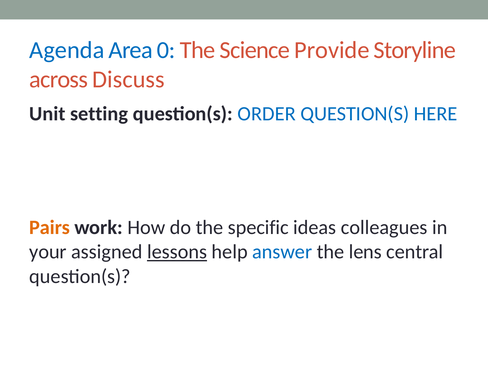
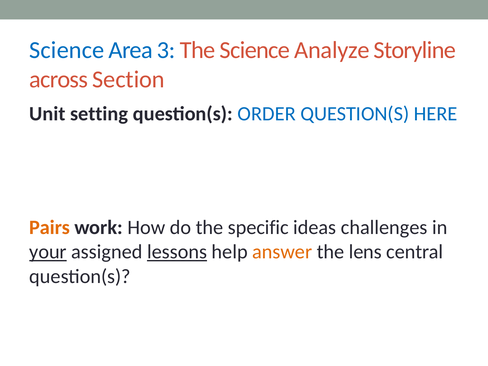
Agenda: Agenda -> Science (67, 50)
0: 0 -> 3 (166, 50)
Provide: Provide -> Analyze (332, 50)
Discuss: Discuss -> Section (128, 79)
colleagues: colleagues -> challenges (384, 228)
your underline: none -> present (48, 252)
answer colour: blue -> orange (282, 252)
